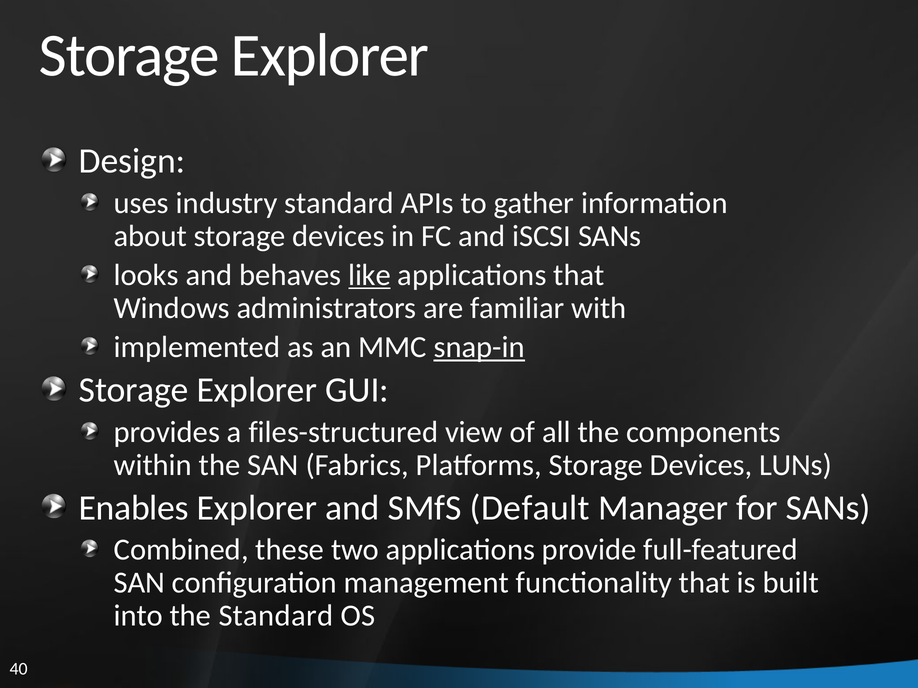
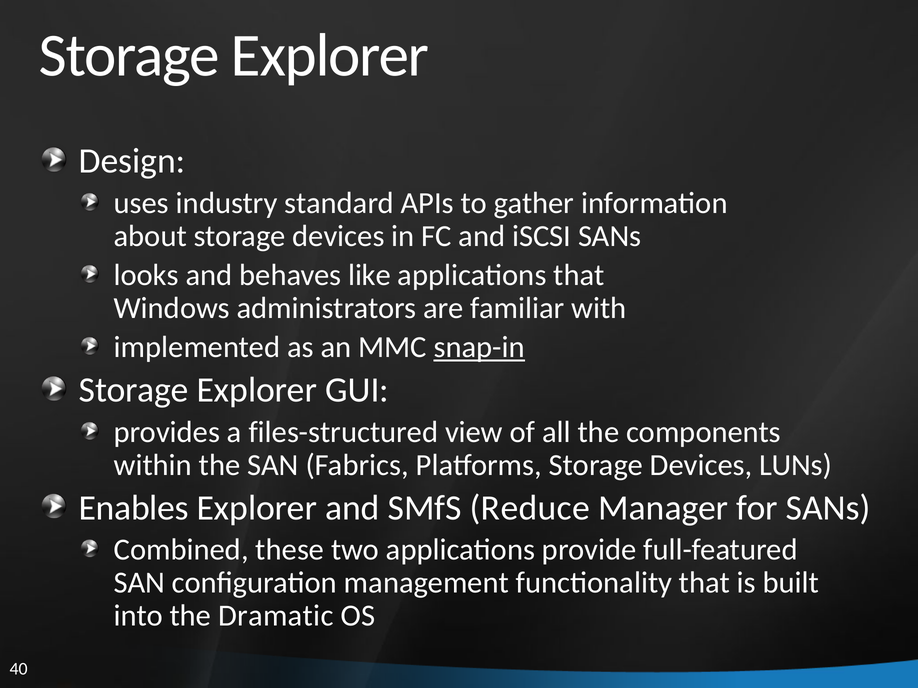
like underline: present -> none (369, 275)
Default: Default -> Reduce (530, 508)
the Standard: Standard -> Dramatic (276, 616)
